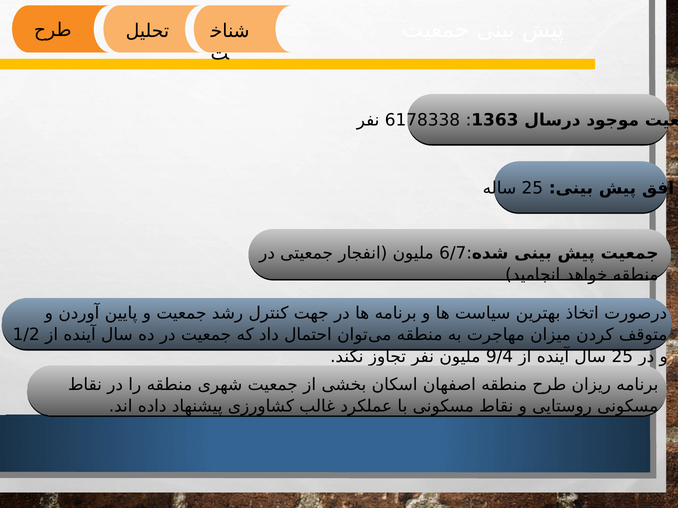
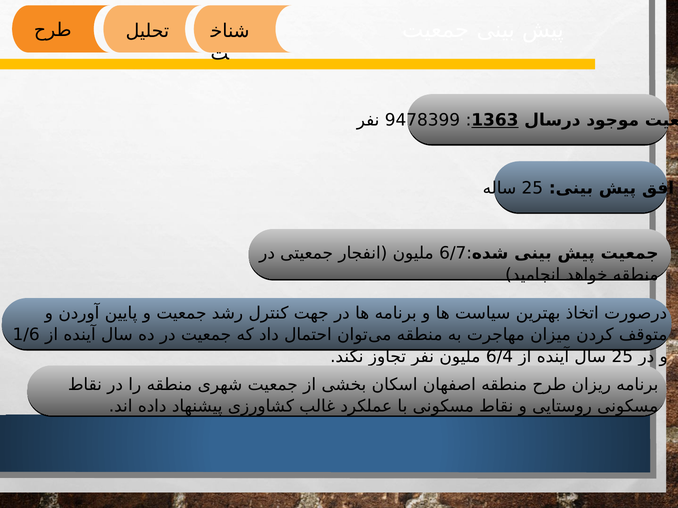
6178338: 6178338 -> 9478399 (422, 120)
1363 underline: none -> present (495, 120)
1/2: 1/2 -> 1/6 (26, 335)
9/4: 9/4 -> 6/4 (500, 357)
